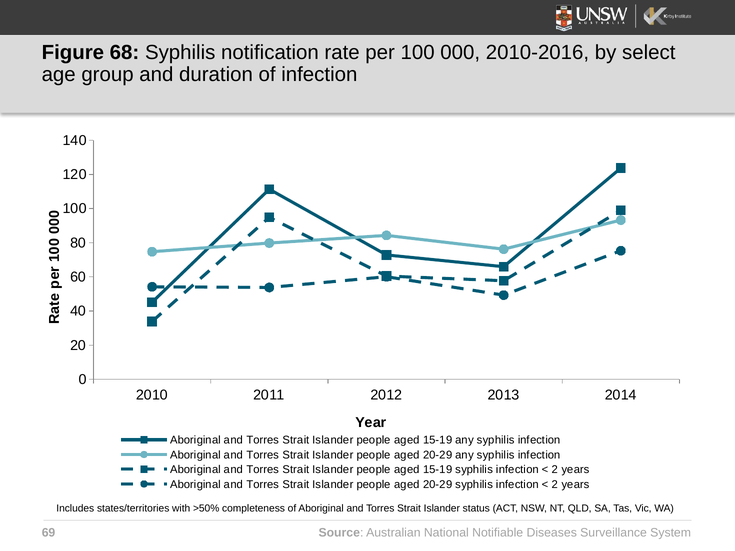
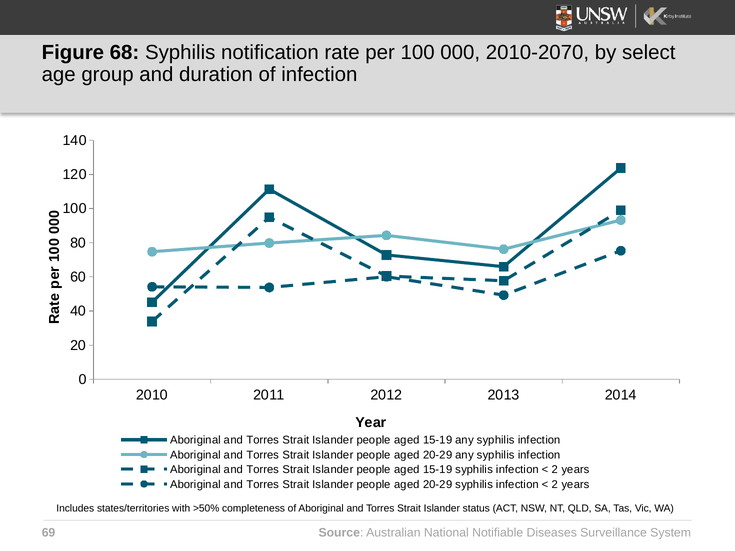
2010-2016: 2010-2016 -> 2010-2070 (537, 52)
